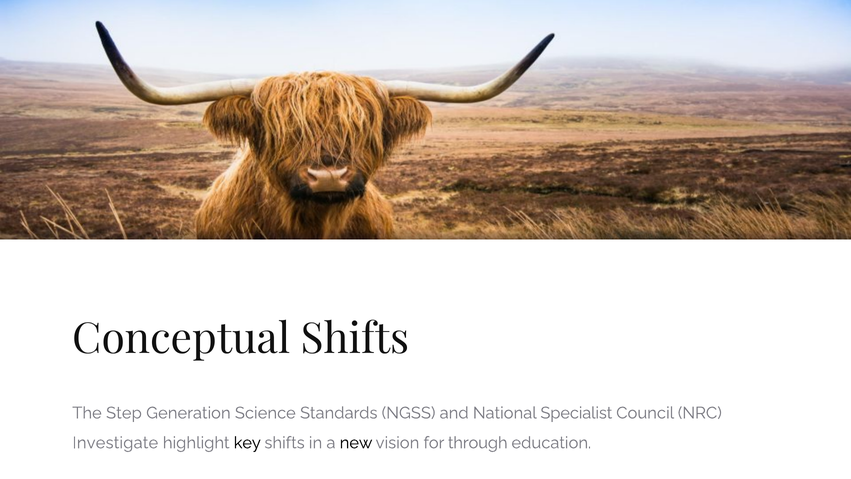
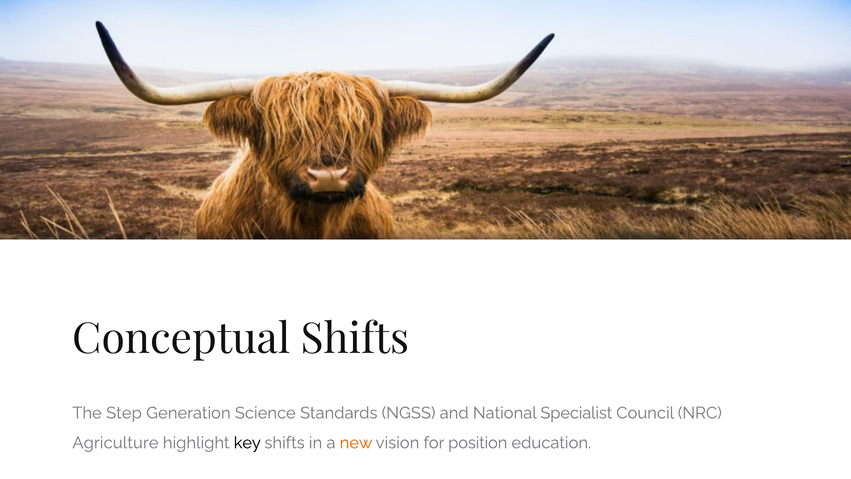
Investigate: Investigate -> Agriculture (115, 443)
new colour: black -> orange (356, 443)
through: through -> position (478, 443)
